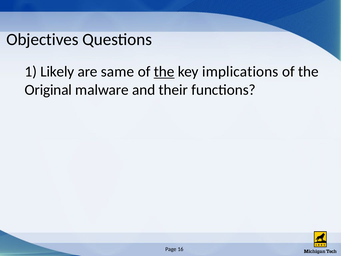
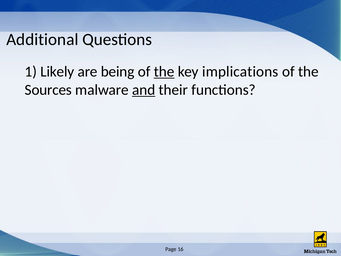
Objectives: Objectives -> Additional (42, 40)
same: same -> being (118, 72)
Original: Original -> Sources (48, 90)
and underline: none -> present (144, 90)
